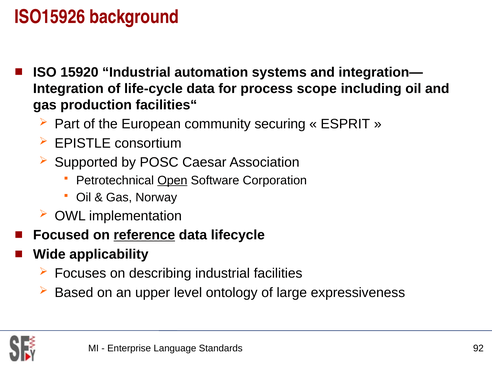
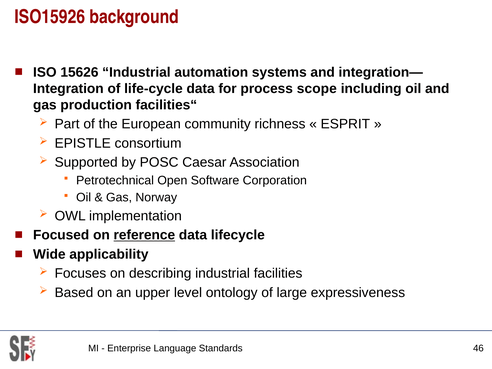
15920: 15920 -> 15626 (79, 72)
securing: securing -> richness (280, 124)
Open underline: present -> none (172, 180)
92: 92 -> 46 (478, 348)
